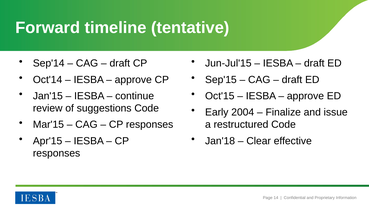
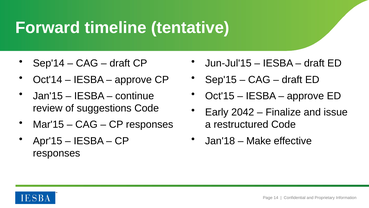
2004: 2004 -> 2042 (243, 112)
Clear: Clear -> Make (259, 141)
